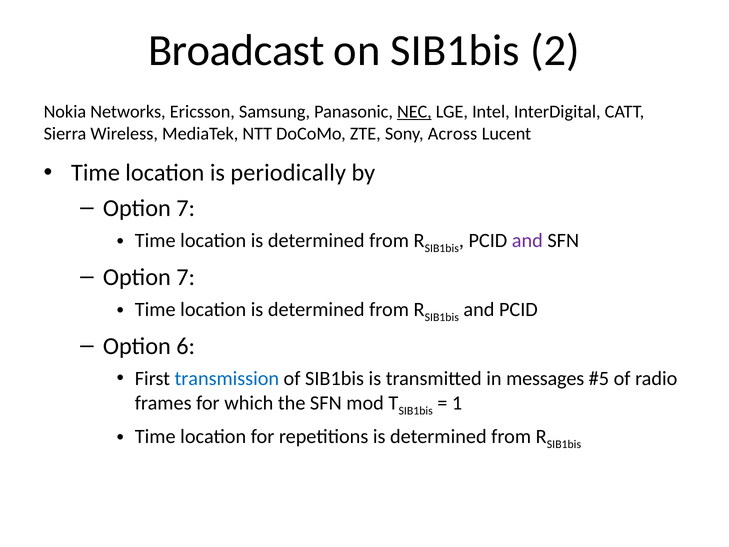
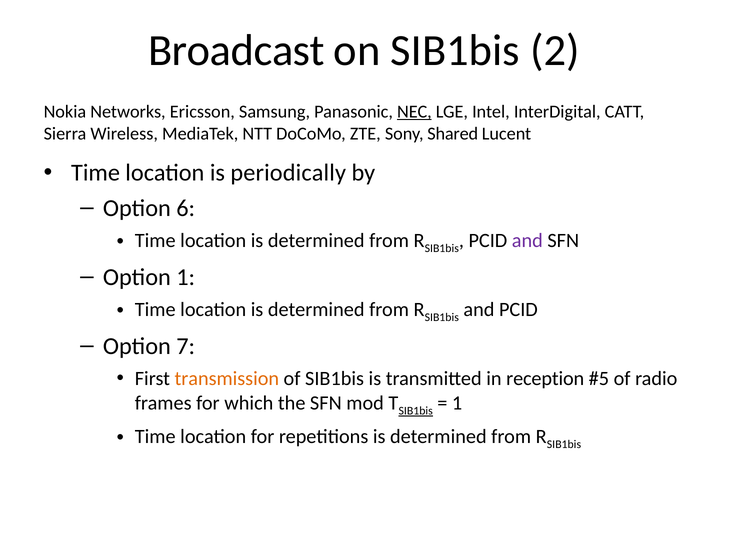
Across: Across -> Shared (453, 134)
7: 7 -> 6 (186, 208)
7: 7 -> 1 (186, 277)
6: 6 -> 7 (186, 346)
transmission colour: blue -> orange (227, 378)
messages: messages -> reception (545, 378)
SIB1bis underline: none -> present (416, 411)
